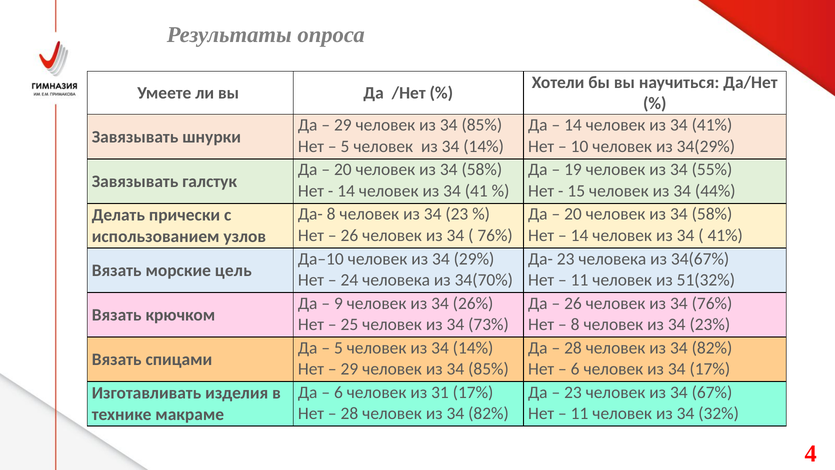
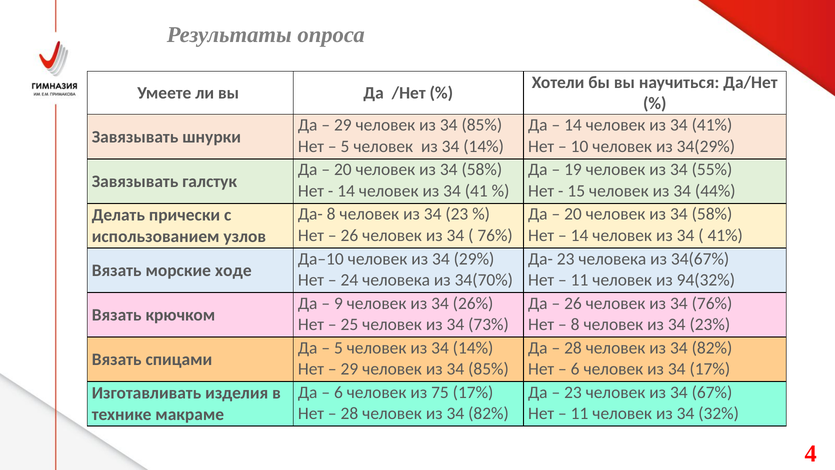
цель: цель -> ходе (233, 270)
51(32%: 51(32% -> 94(32% (706, 280)
31: 31 -> 75 (440, 392)
